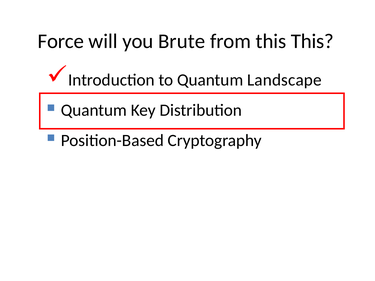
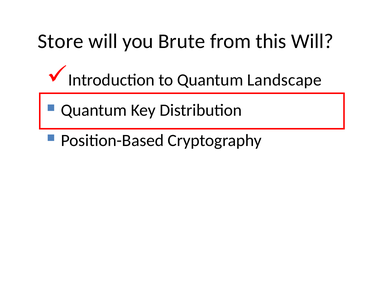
Force: Force -> Store (61, 41)
this This: This -> Will (312, 41)
